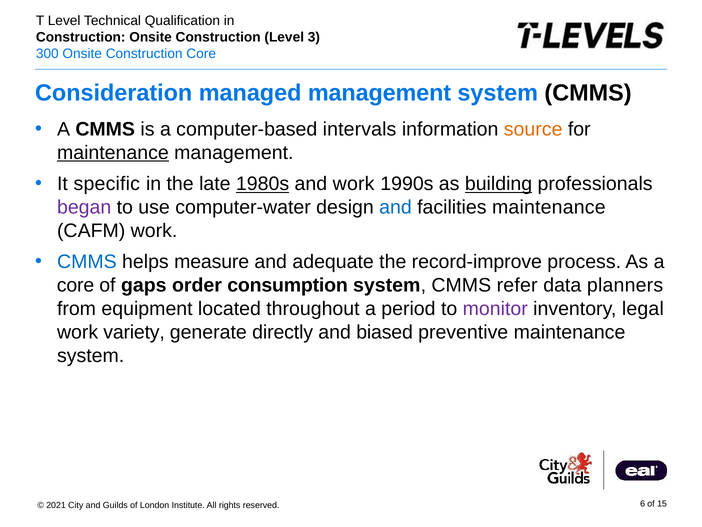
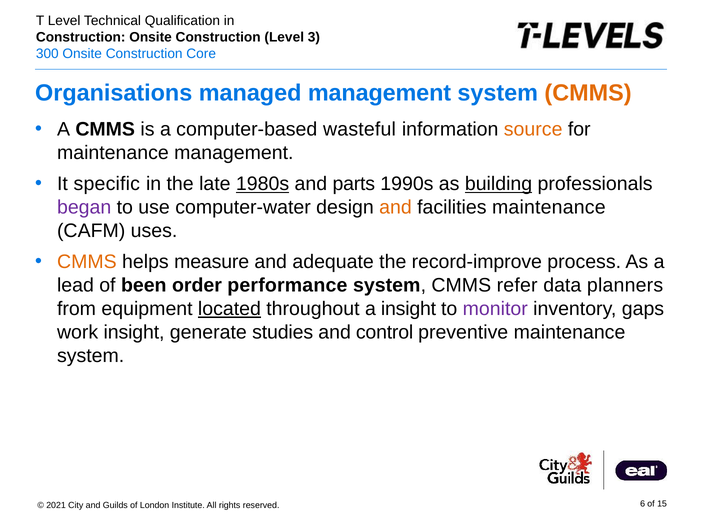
Consideration: Consideration -> Organisations (114, 93)
CMMS colour: black -> orange (588, 93)
intervals: intervals -> wasteful (359, 129)
maintenance underline: present -> none (113, 153)
and work: work -> parts (354, 184)
and colour: blue -> orange (395, 207)
CAFM work: work -> uses (154, 231)
CMMS colour: blue -> orange (87, 262)
core: core -> lead (75, 285)
gaps: gaps -> been (144, 285)
consumption: consumption -> performance (287, 285)
located underline: none -> present (229, 309)
a period: period -> insight (409, 309)
legal: legal -> gaps (643, 309)
work variety: variety -> insight (134, 332)
directly: directly -> studies (283, 332)
biased: biased -> control (385, 332)
